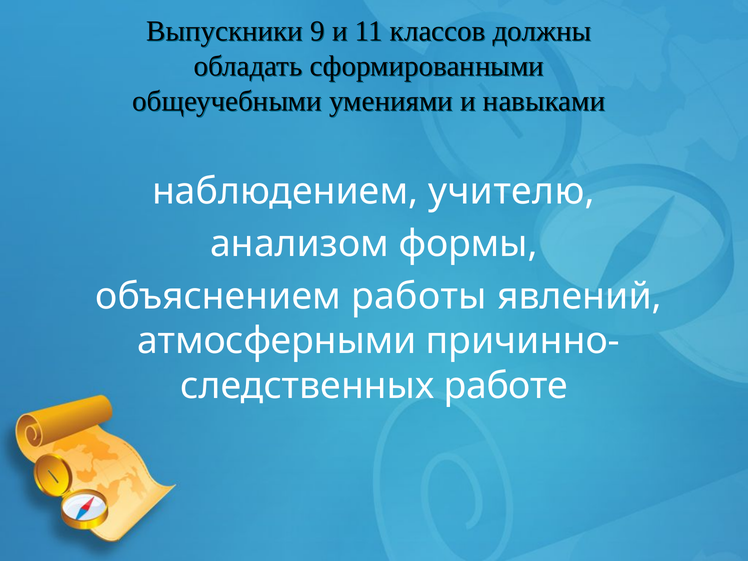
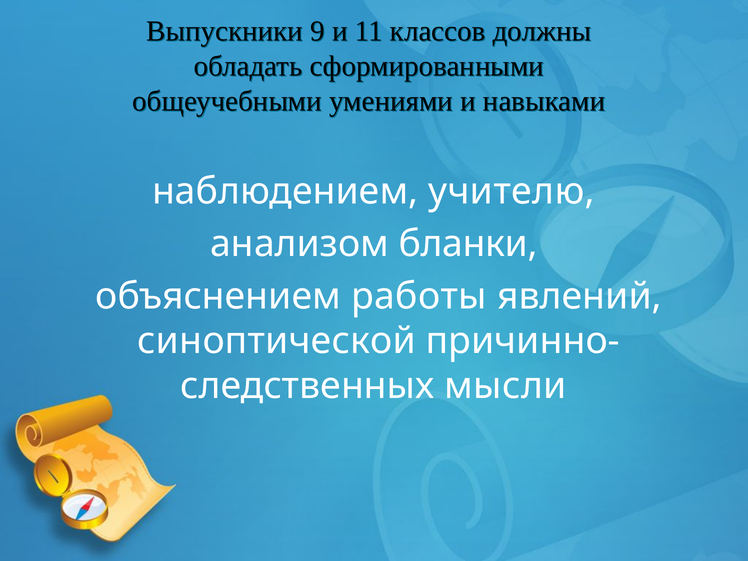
формы: формы -> бланки (468, 244)
атмосферными: атмосферными -> синоптической (277, 341)
работе: работе -> мысли (505, 386)
